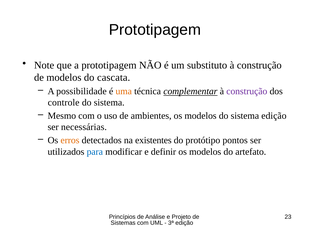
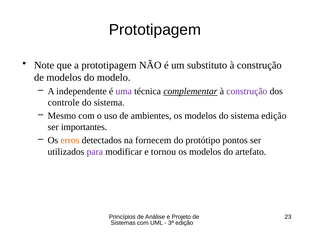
cascata: cascata -> modelo (114, 78)
possibilidade: possibilidade -> independente (81, 91)
uma colour: orange -> purple (124, 91)
necessárias: necessárias -> importantes (84, 127)
existentes: existentes -> fornecem (153, 141)
para colour: blue -> purple (95, 152)
definir: definir -> tornou (163, 152)
